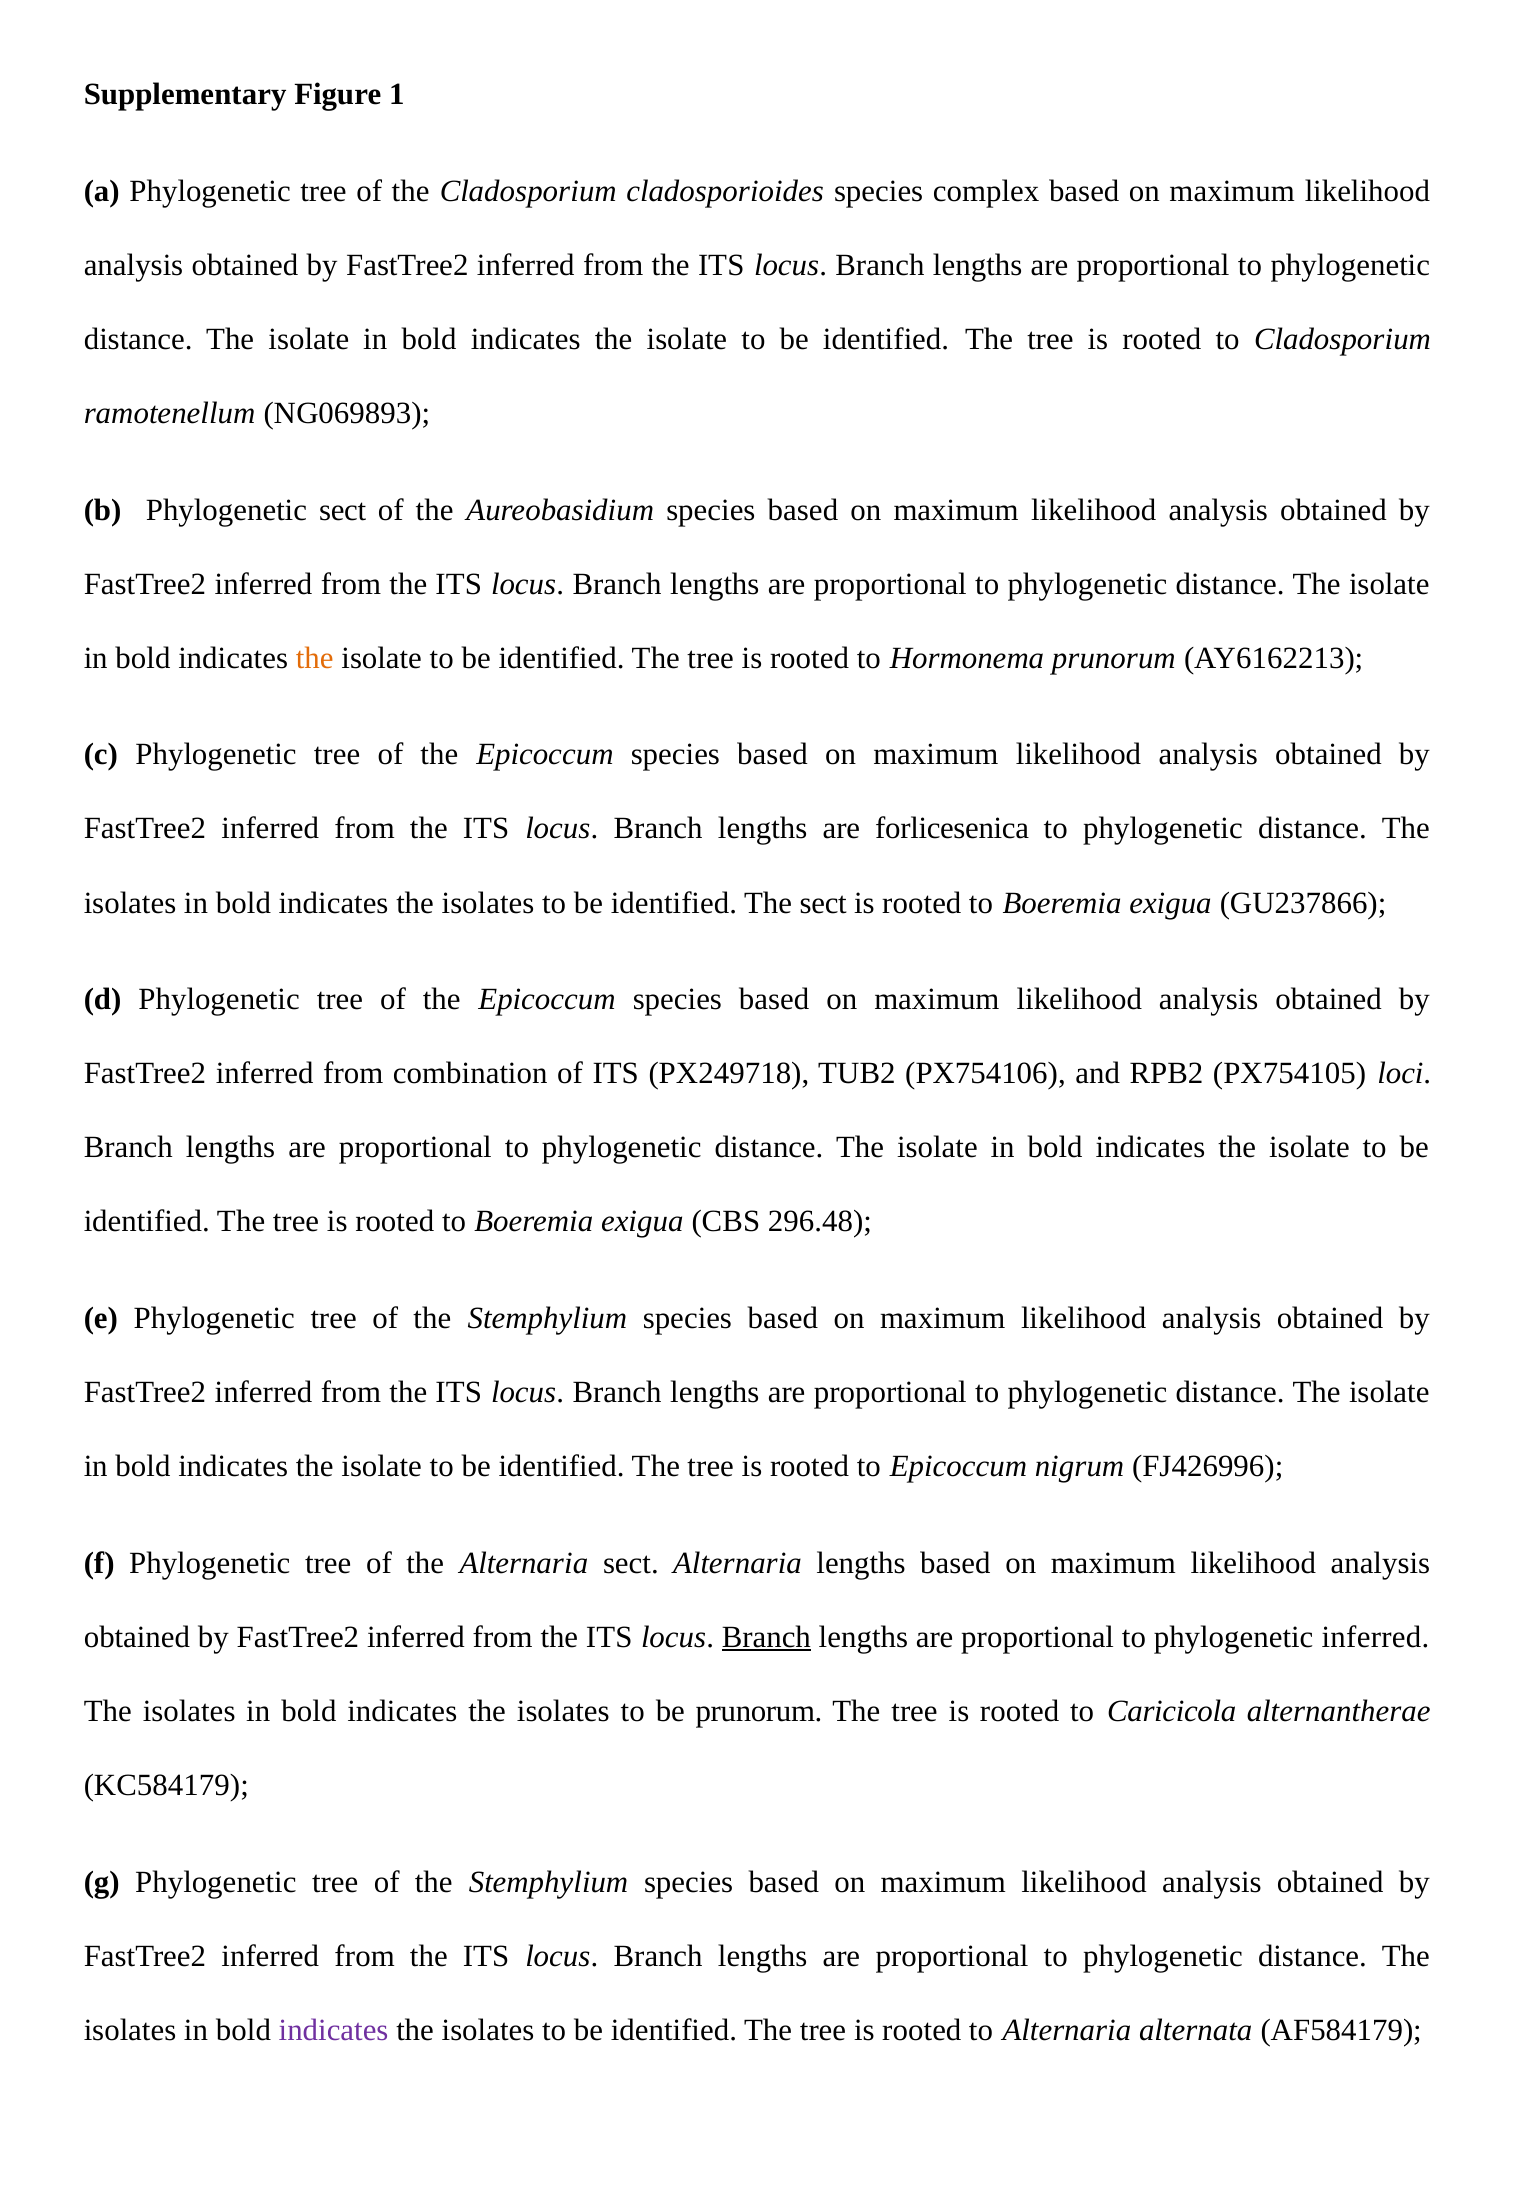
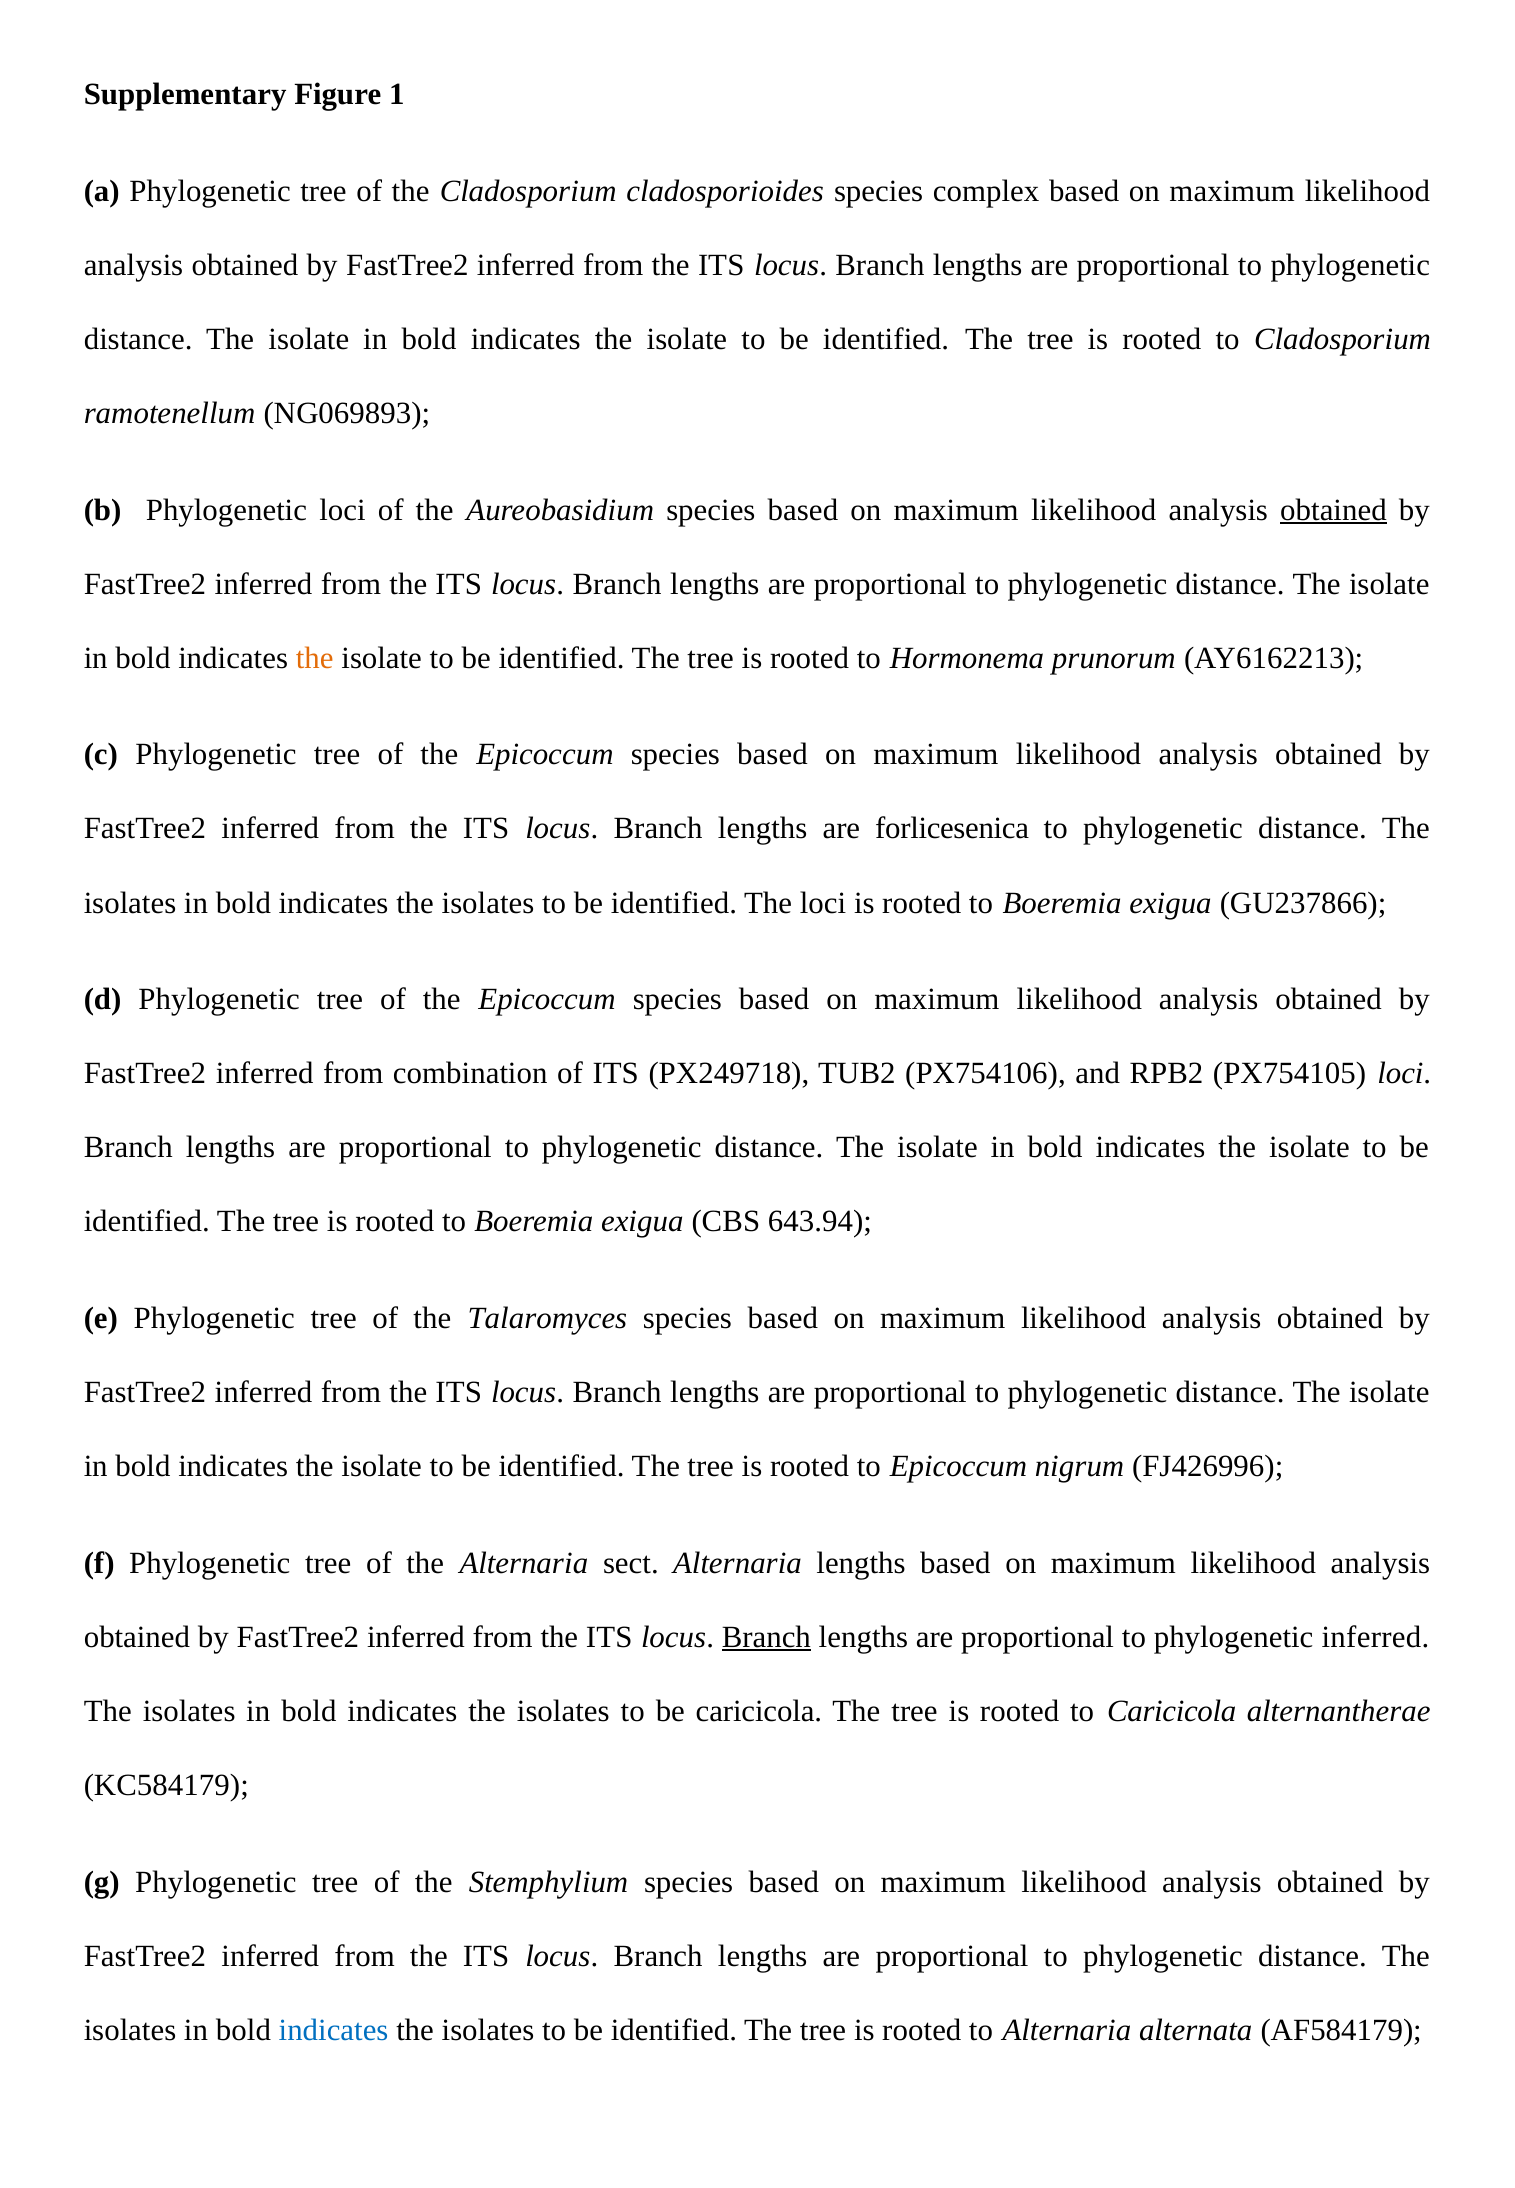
Phylogenetic sect: sect -> loci (342, 510)
obtained underline: none -> present (1333, 510)
The sect: sect -> loci (823, 903)
296.48: 296.48 -> 643.94 (820, 1222)
Stemphylium: Stemphylium -> Talaromyces (547, 1318)
be prunorum: prunorum -> caricicola (759, 1712)
indicates colour: purple -> blue (334, 2030)
